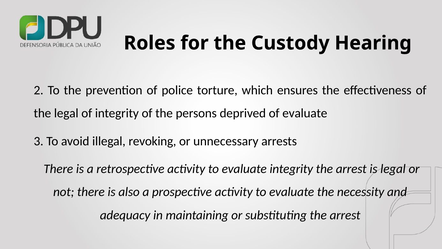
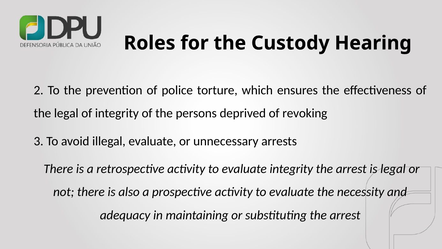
of evaluate: evaluate -> revoking (305, 113)
illegal revoking: revoking -> evaluate (152, 141)
